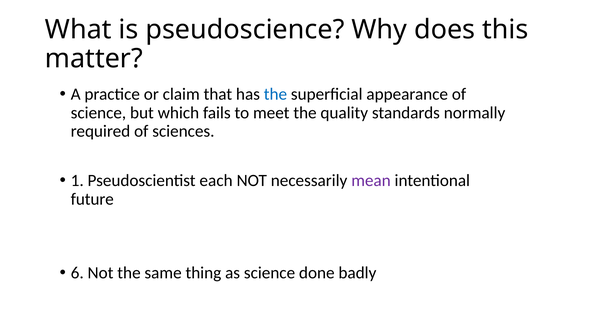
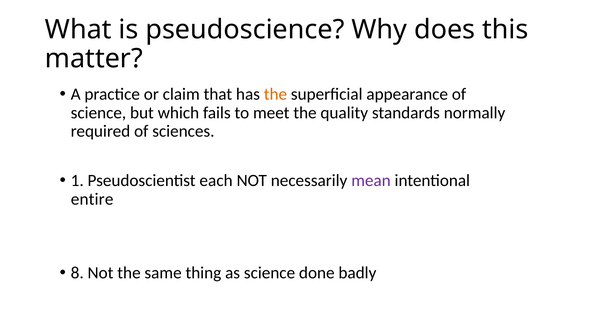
the colour: blue -> orange (275, 94)
future: future -> entire (92, 199)
6: 6 -> 8 (77, 273)
